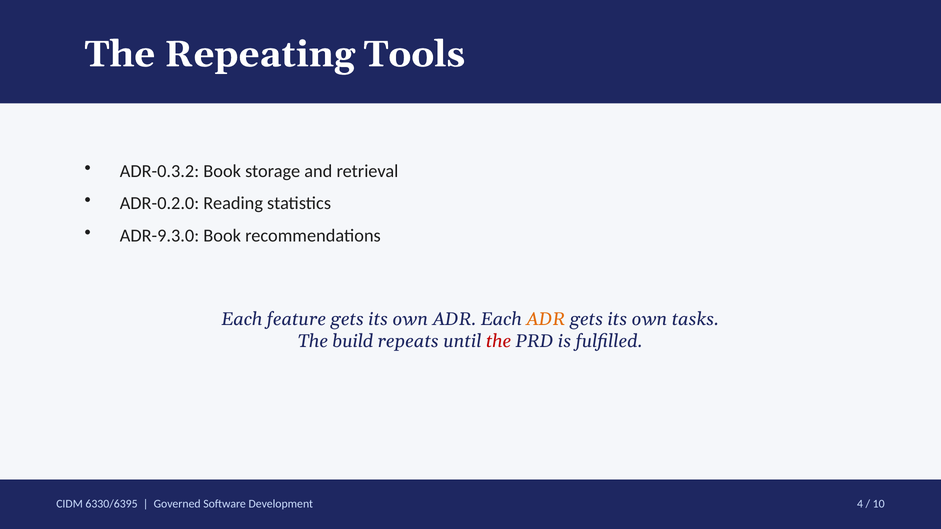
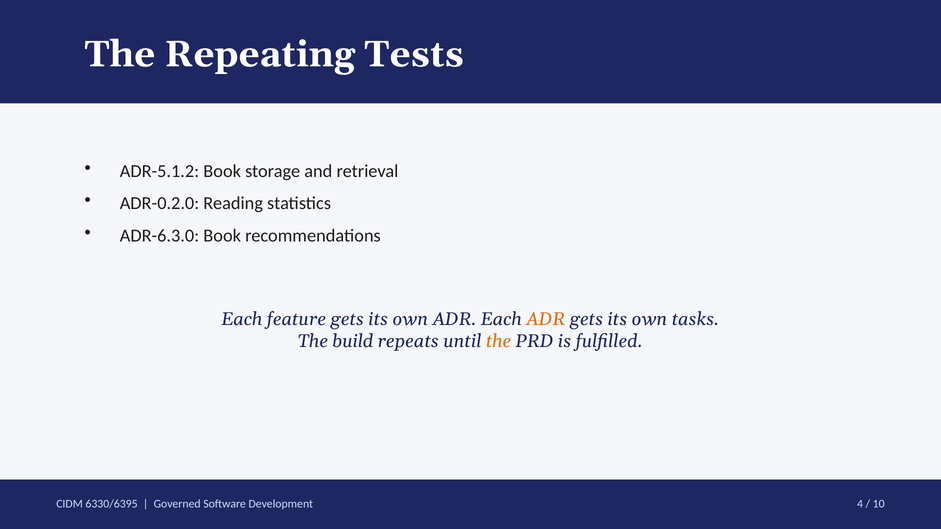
Tools: Tools -> Tests (414, 54)
ADR-0.3.2: ADR-0.3.2 -> ADR-5.1.2 (159, 171)
ADR-9.3.0: ADR-9.3.0 -> ADR-6.3.0 (159, 236)
the colour: red -> orange (499, 342)
